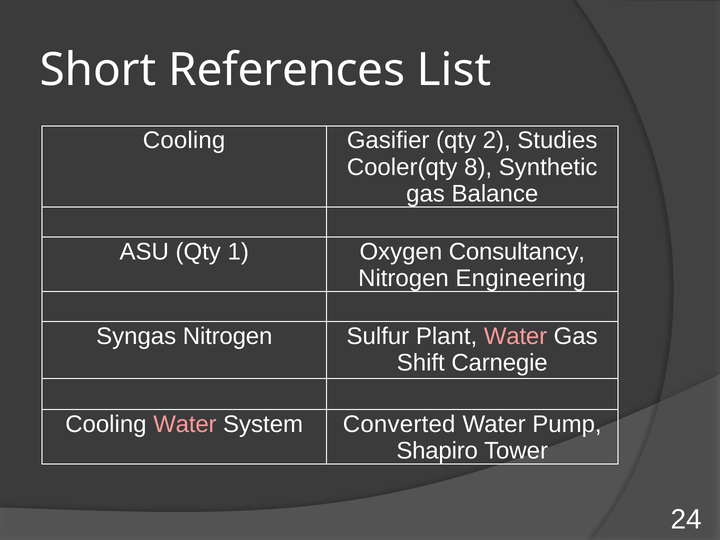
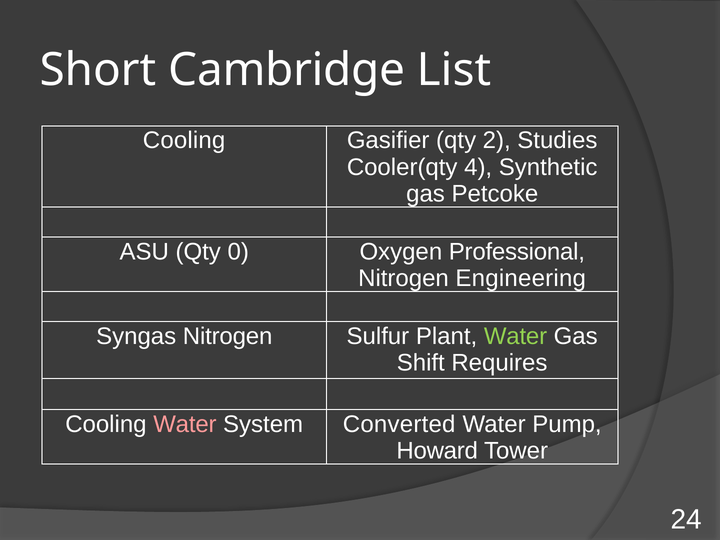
References: References -> Cambridge (287, 70)
8: 8 -> 4 (478, 167)
Balance: Balance -> Petcoke (495, 194)
1: 1 -> 0 (238, 252)
Consultancy: Consultancy -> Professional (517, 252)
Water colour: pink -> light green (516, 336)
Carnegie: Carnegie -> Requires (499, 363)
Shapiro: Shapiro -> Howard (437, 451)
